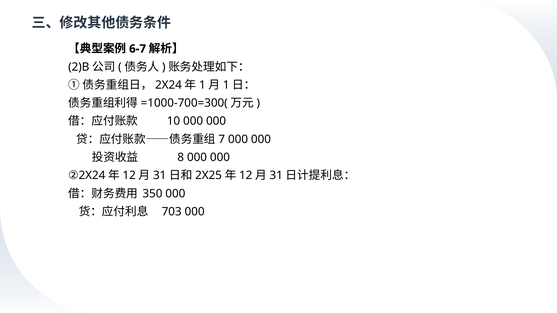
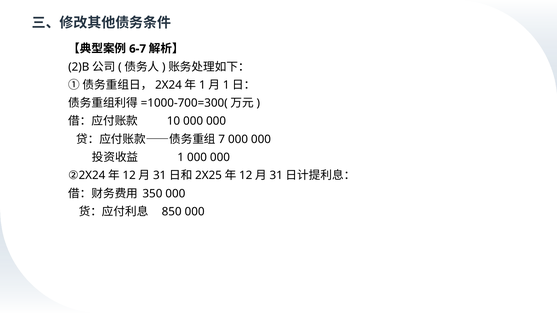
8: 8 -> 1 (181, 157)
703: 703 -> 850 (172, 212)
